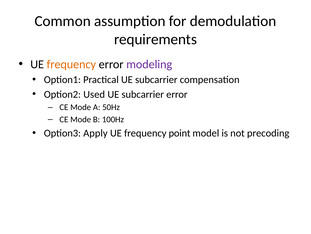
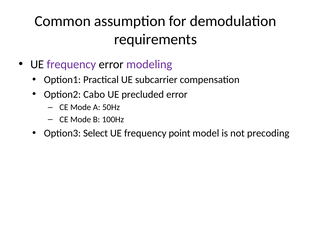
frequency colour: orange -> purple (71, 64)
Used: Used -> Cabo (94, 94)
subcarrier: subcarrier -> precluded (143, 94)
Apply: Apply -> Select (96, 133)
